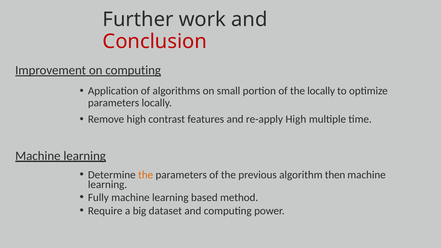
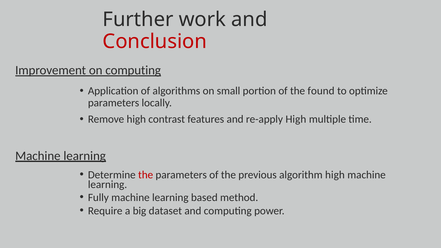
the locally: locally -> found (321, 91)
the colour: orange -> red (146, 175)
algorithm then: then -> high (335, 175)
